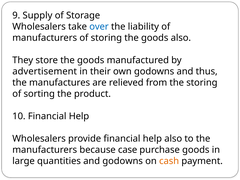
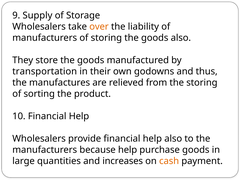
over colour: blue -> orange (99, 27)
advertisement: advertisement -> transportation (45, 71)
because case: case -> help (128, 150)
and godowns: godowns -> increases (123, 161)
